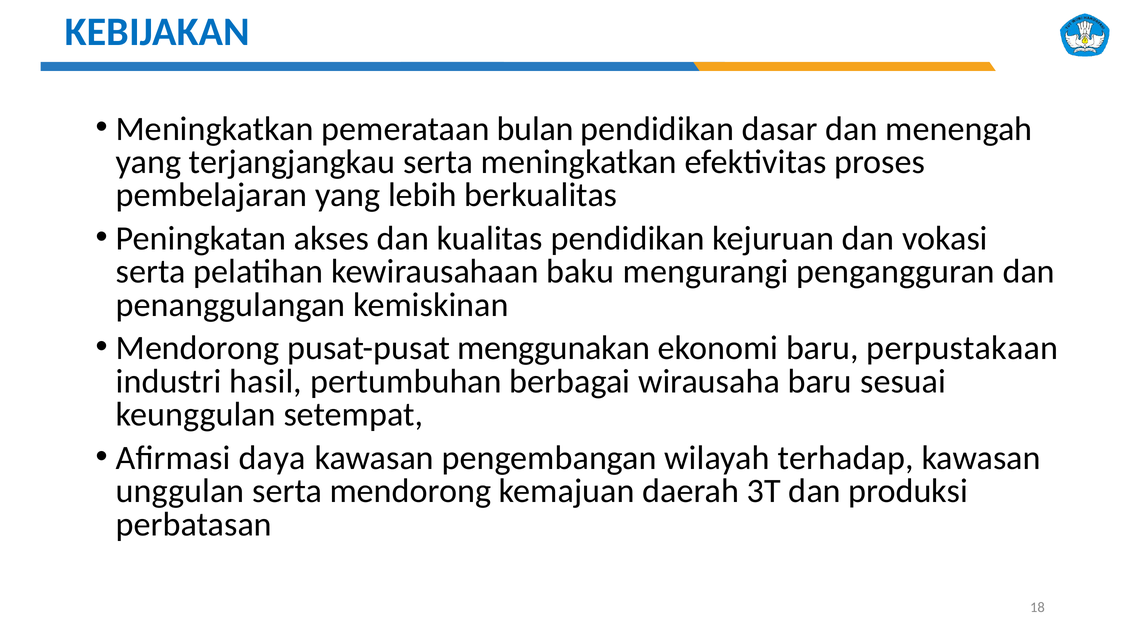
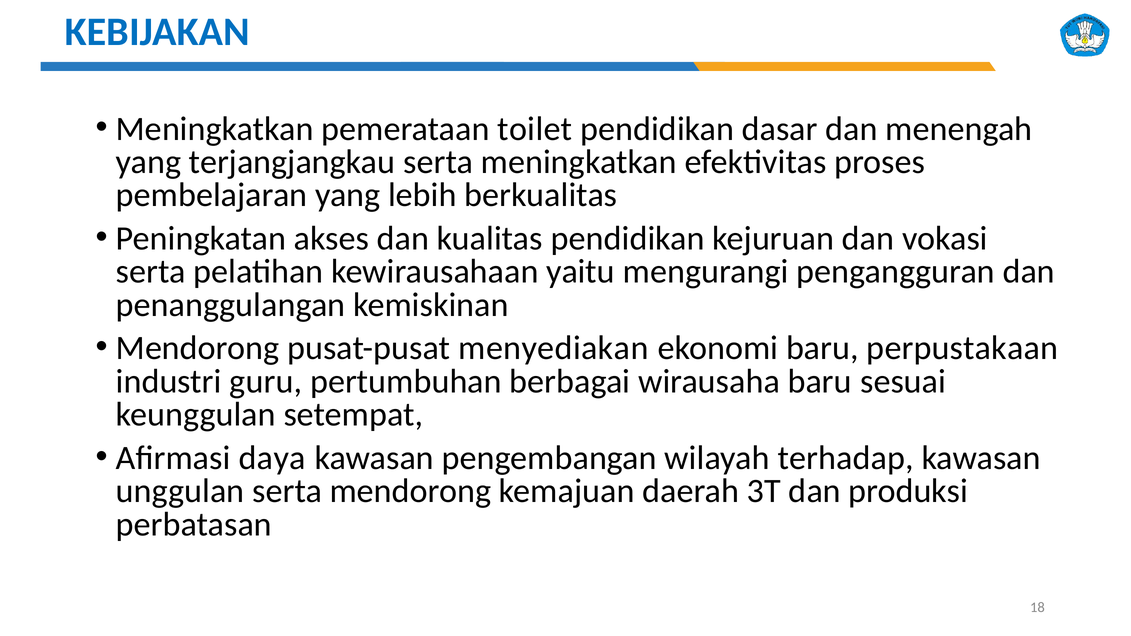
bulan: bulan -> toilet (535, 129)
baku: baku -> yaitu (580, 272)
menggunakan: menggunakan -> menyediakan (553, 348)
hasil: hasil -> guru (266, 382)
